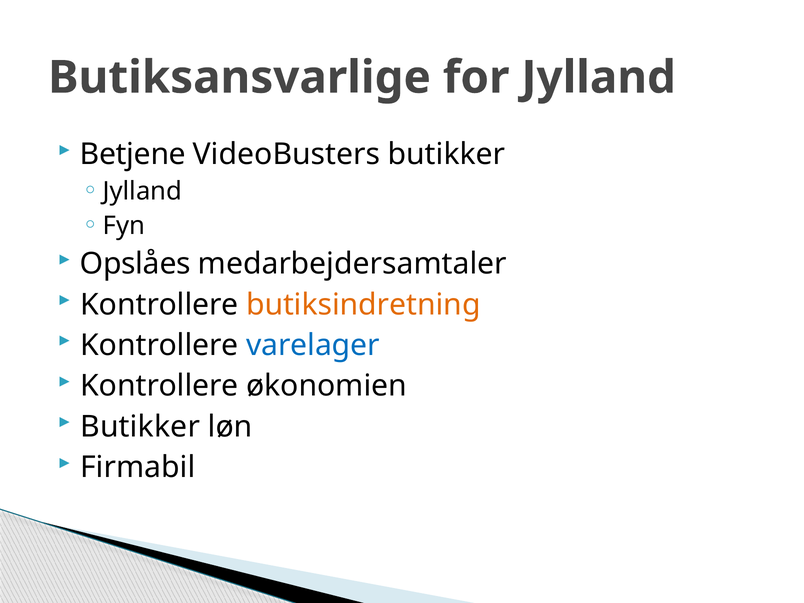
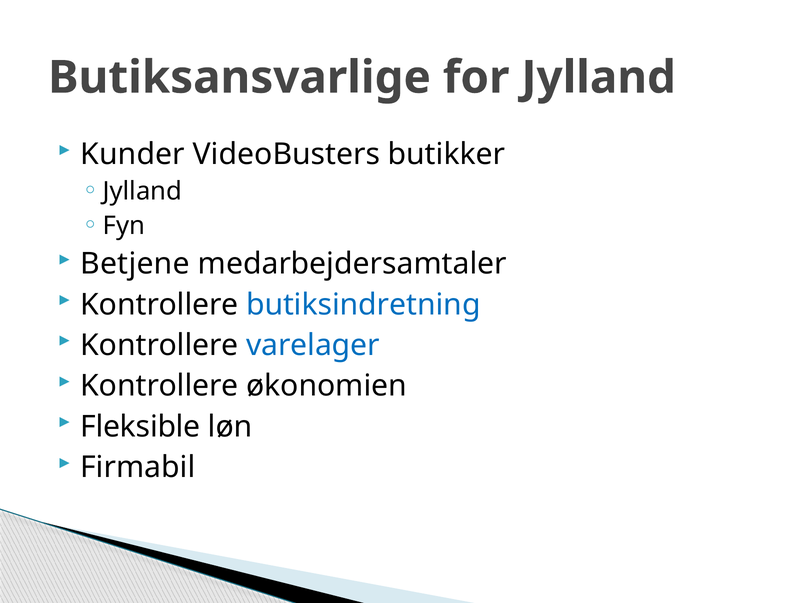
Betjene: Betjene -> Kunder (133, 154)
Opslåes: Opslåes -> Betjene (135, 264)
butiksindretning colour: orange -> blue (363, 305)
Butikker: Butikker -> Fleksible (140, 427)
